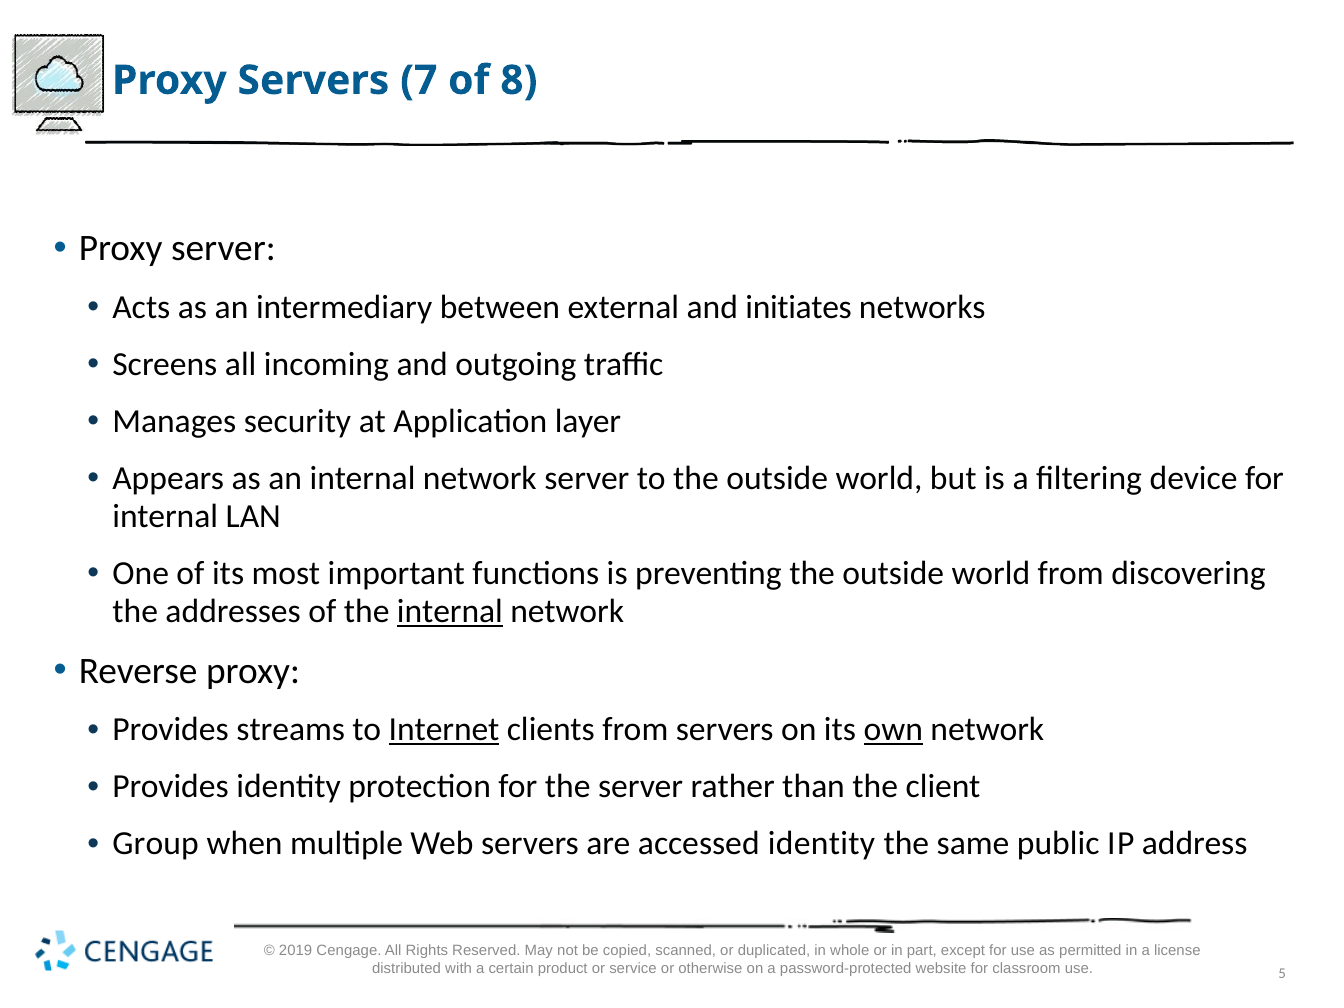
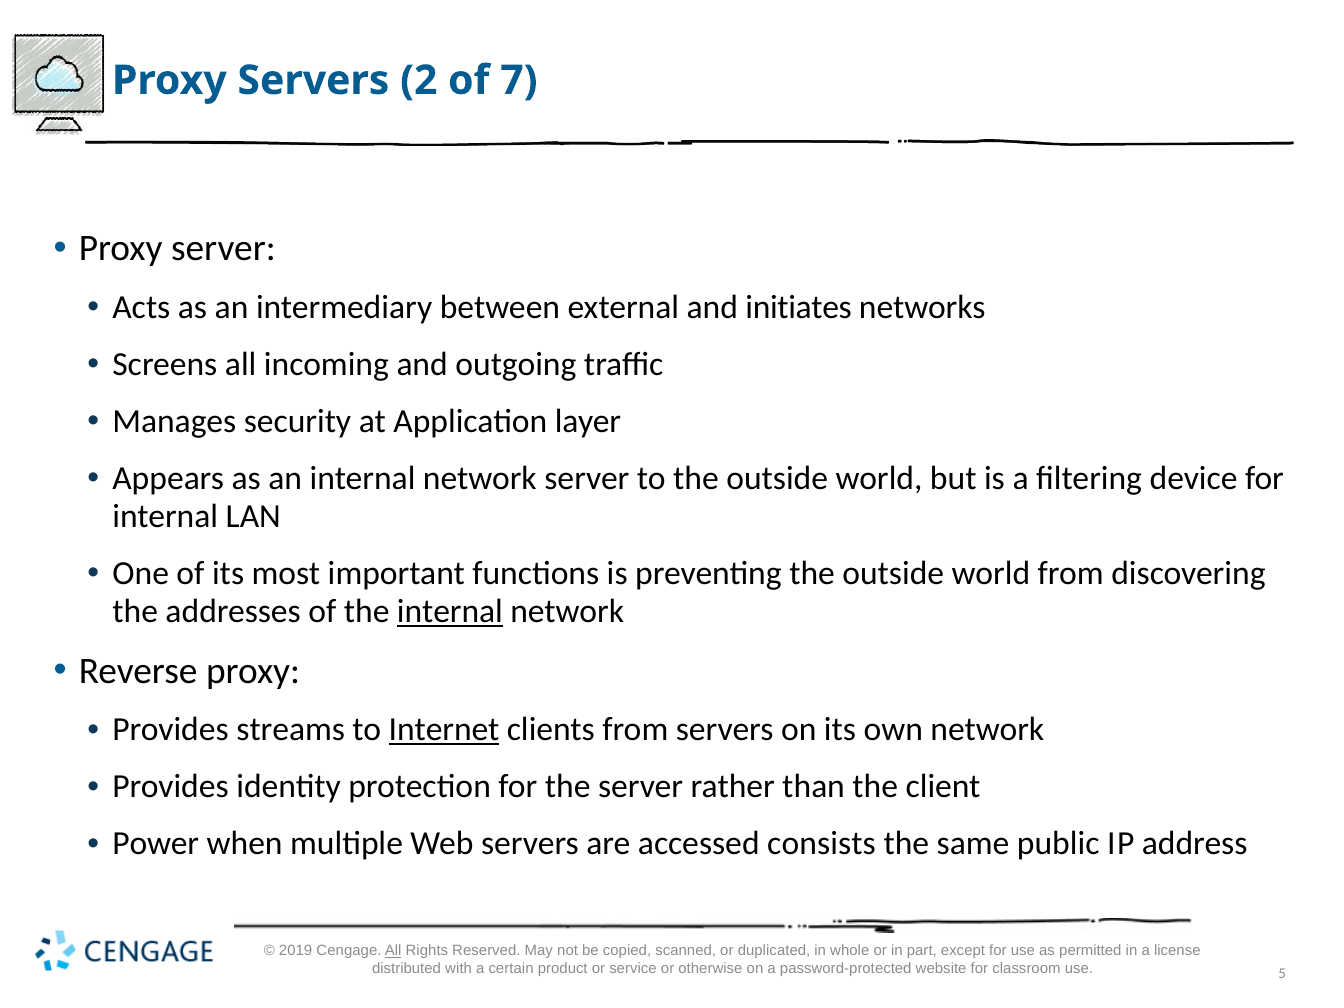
7: 7 -> 2 (419, 80)
8: 8 -> 7 (519, 80)
own underline: present -> none (893, 730)
Group: Group -> Power (156, 844)
accessed identity: identity -> consists (822, 844)
All underline: none -> present (393, 951)
